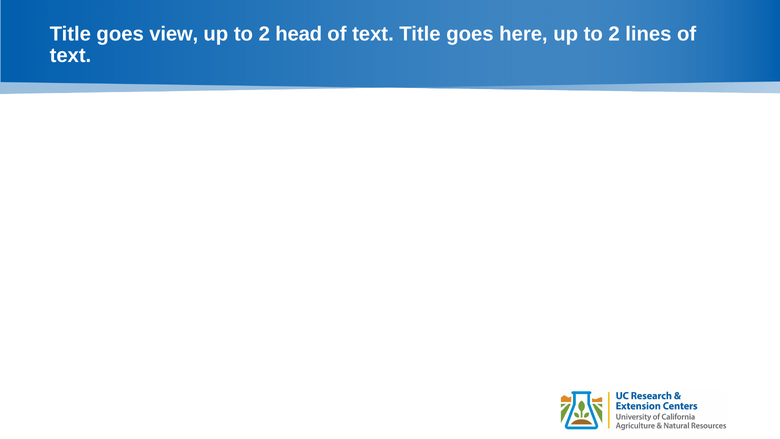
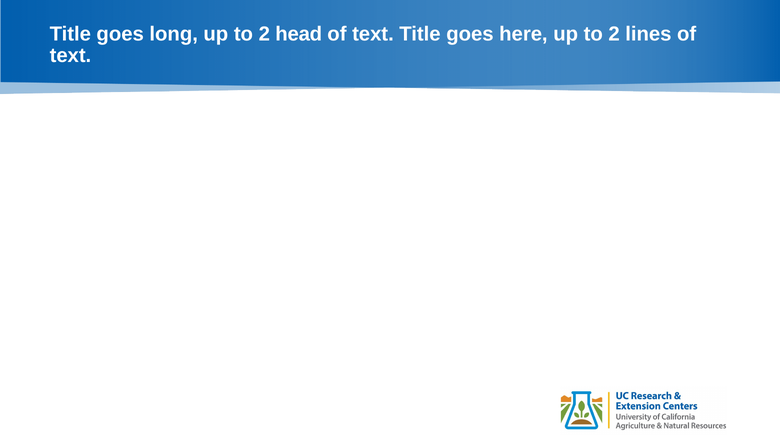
view: view -> long (174, 34)
